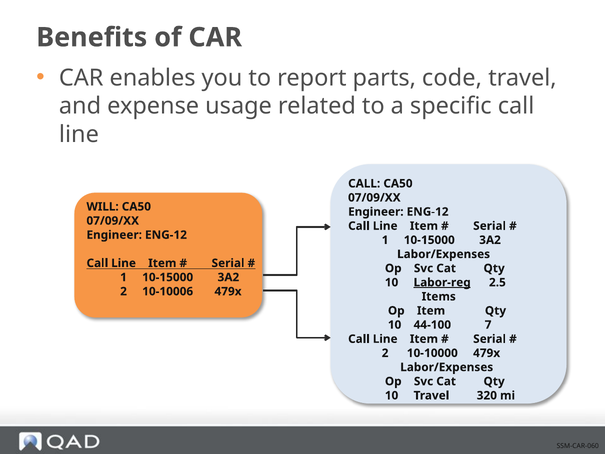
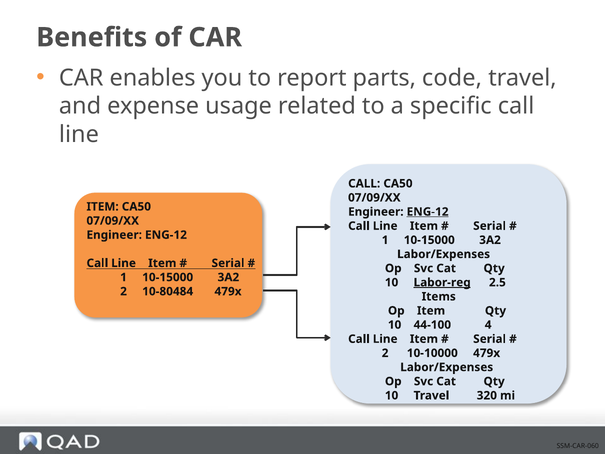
WILL: WILL -> ITEM (103, 207)
ENG-12 underline: none -> present (428, 212)
10-10006: 10-10006 -> 10-80484 (168, 291)
7: 7 -> 4 (488, 325)
